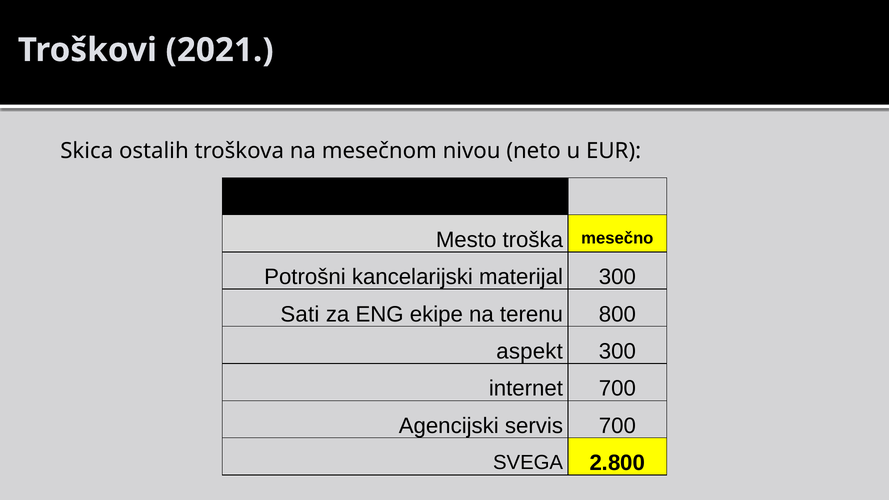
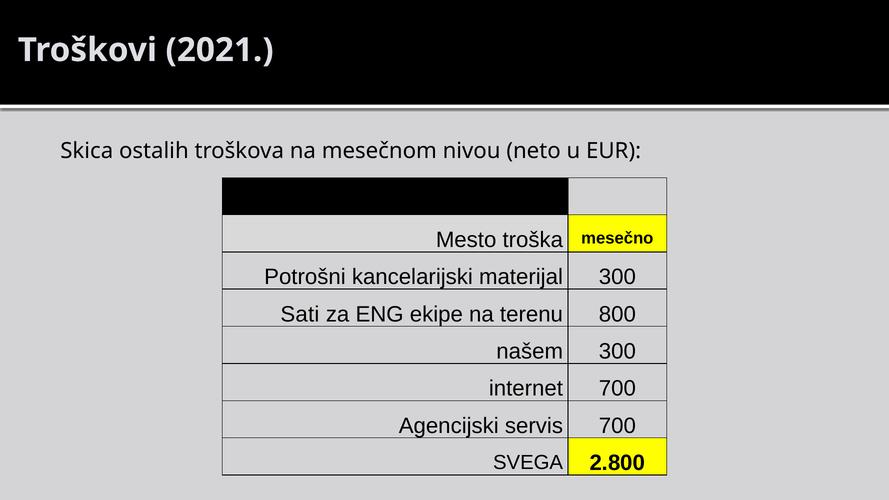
aspekt: aspekt -> našem (530, 351)
